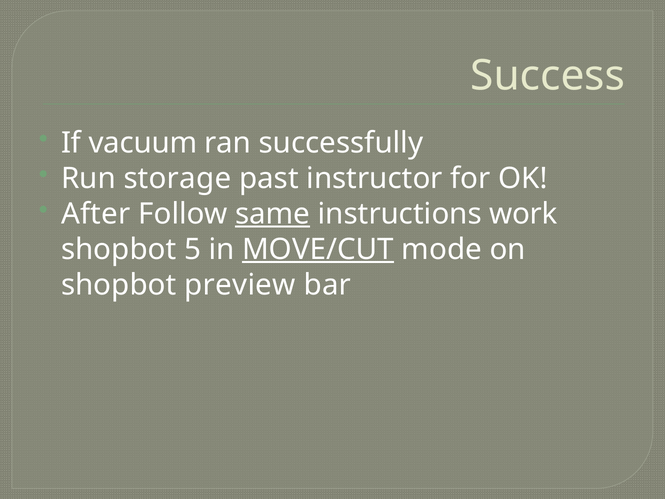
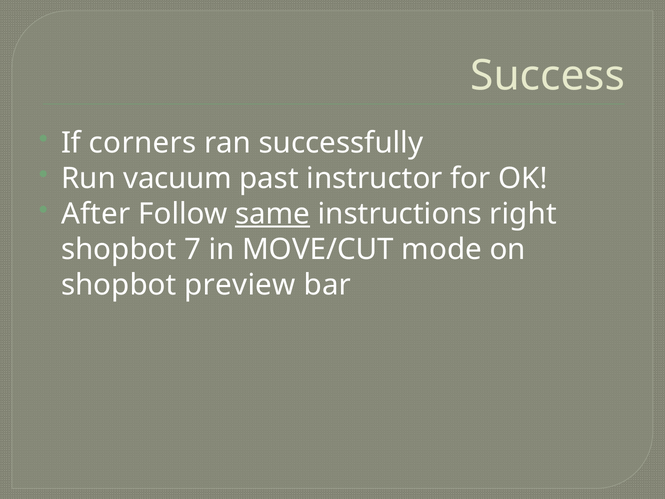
vacuum: vacuum -> corners (143, 143)
storage: storage -> vacuum (178, 178)
work: work -> right (523, 214)
5: 5 -> 7 (192, 249)
MOVE/CUT underline: present -> none (318, 249)
